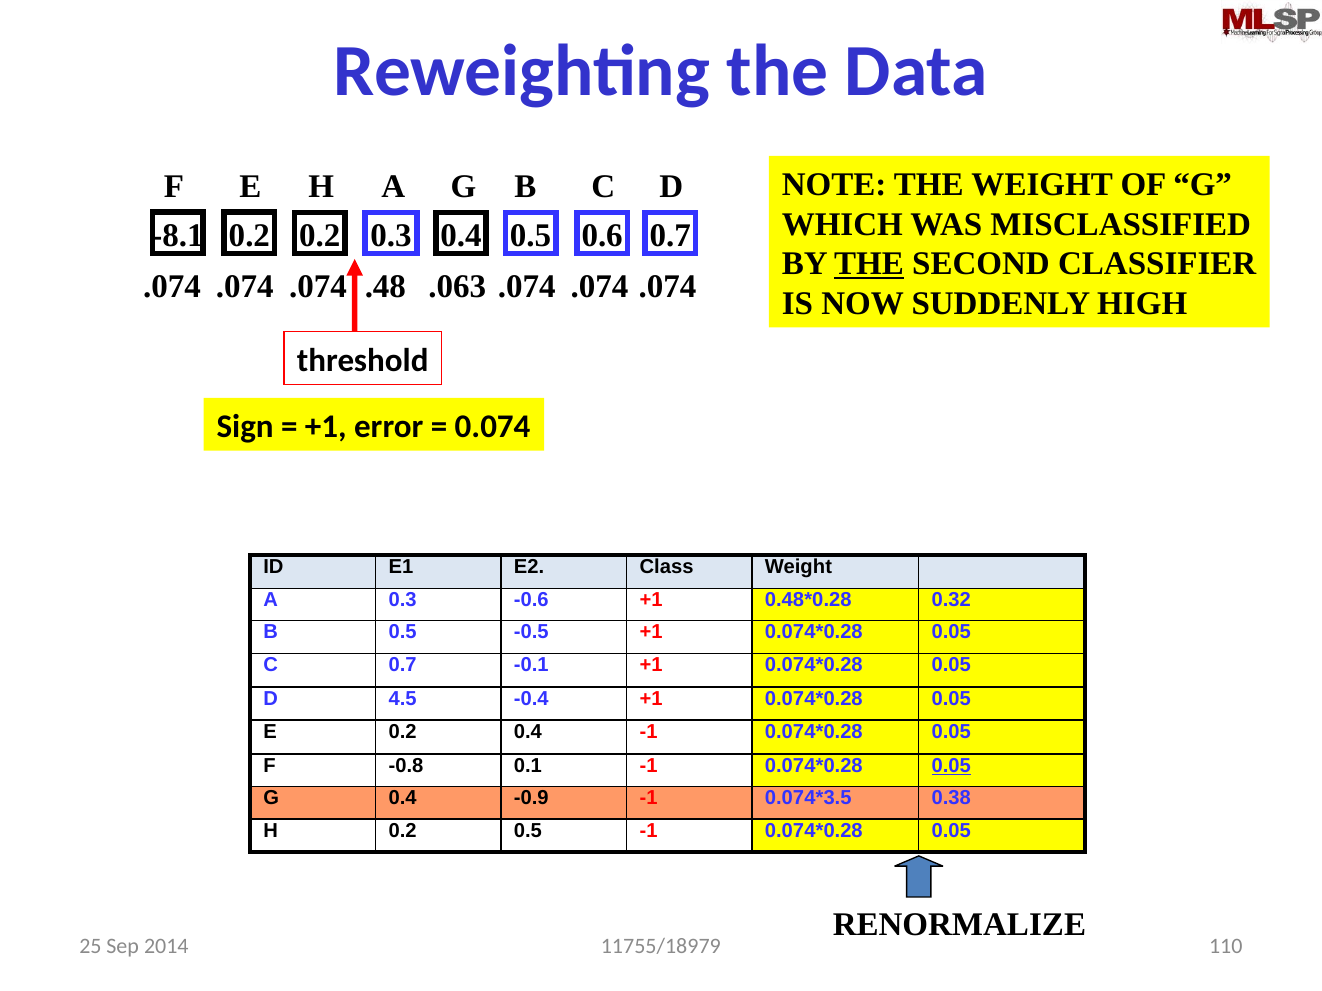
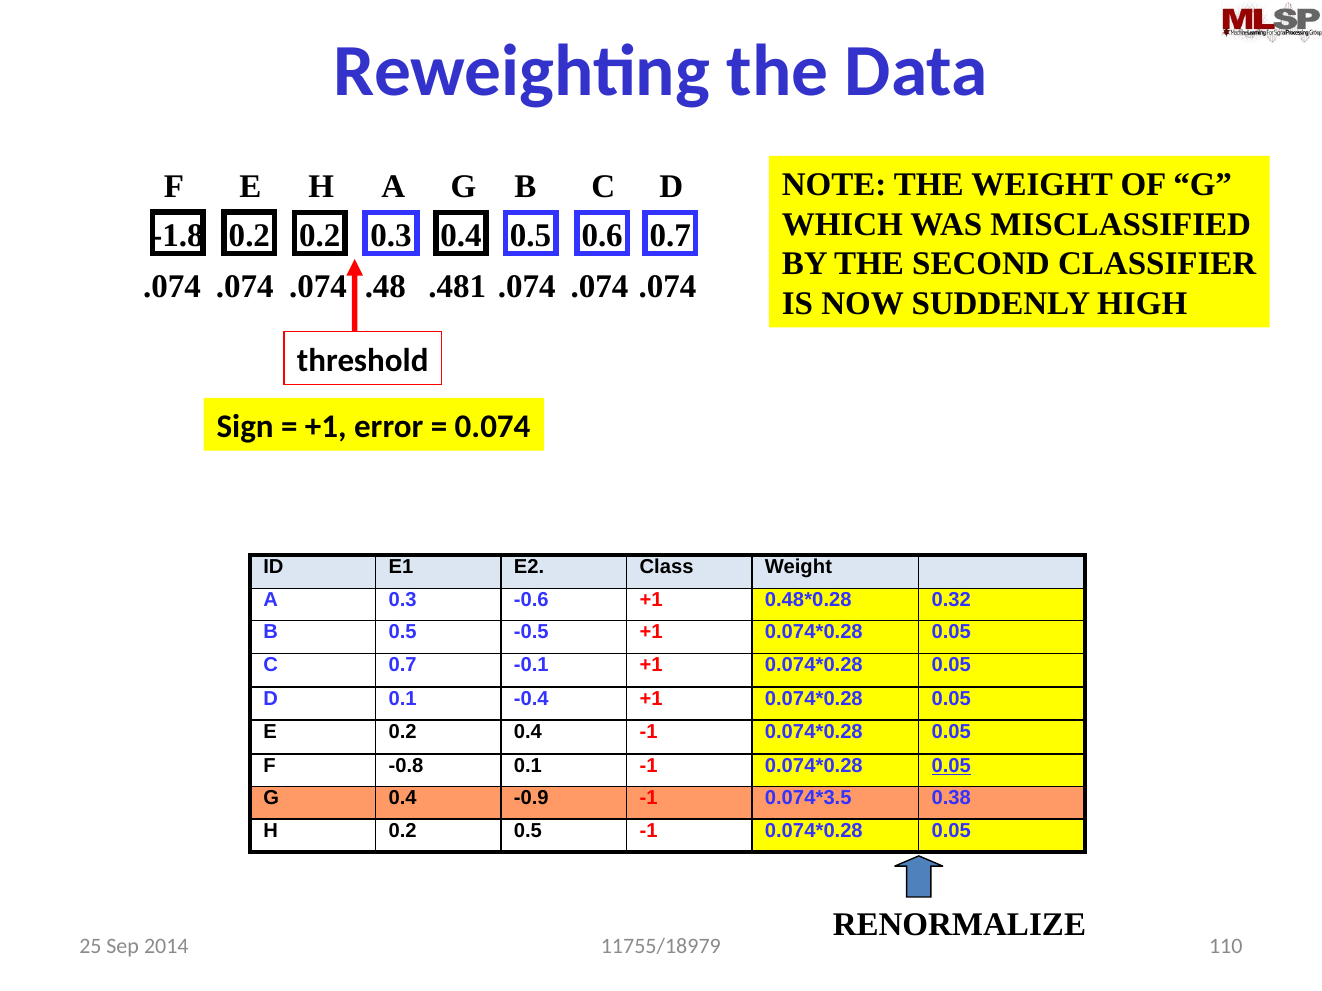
-8.1: -8.1 -> -1.8 (178, 235)
THE underline: present -> none (869, 264)
.063: .063 -> .481 (457, 287)
D 4.5: 4.5 -> 0.1 (403, 699)
